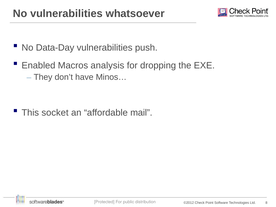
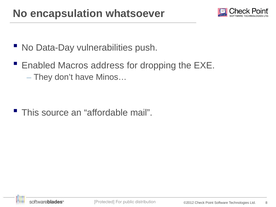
No vulnerabilities: vulnerabilities -> encapsulation (66, 14)
analysis: analysis -> address (107, 66)
socket: socket -> source (55, 113)
